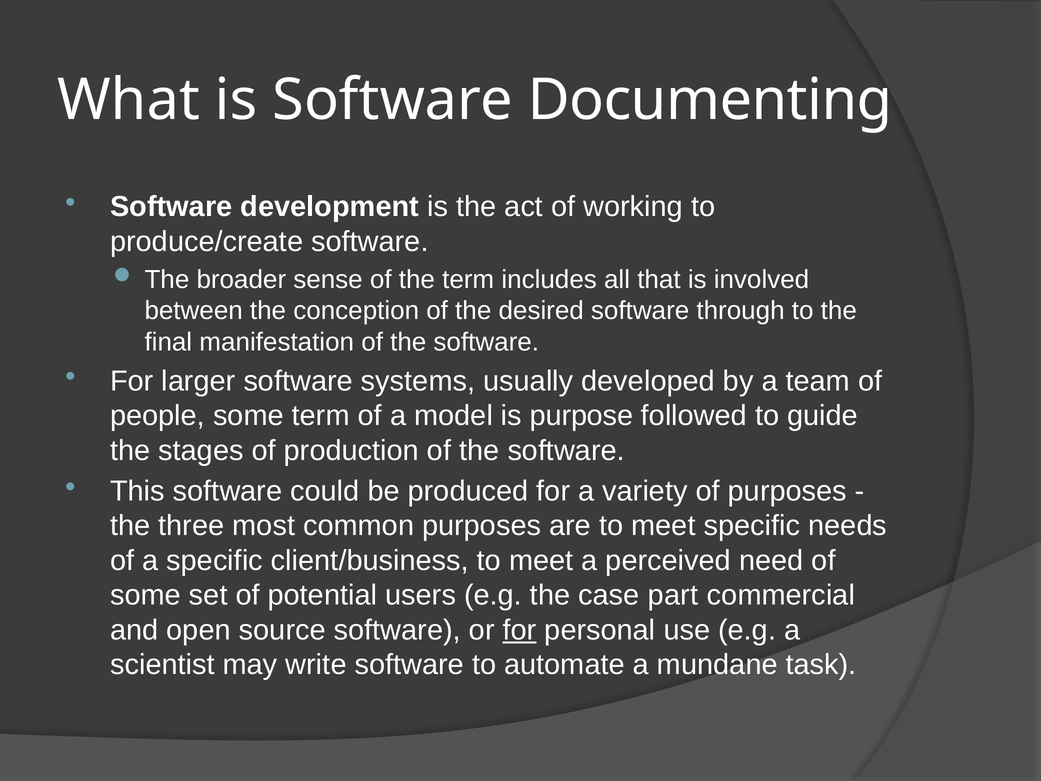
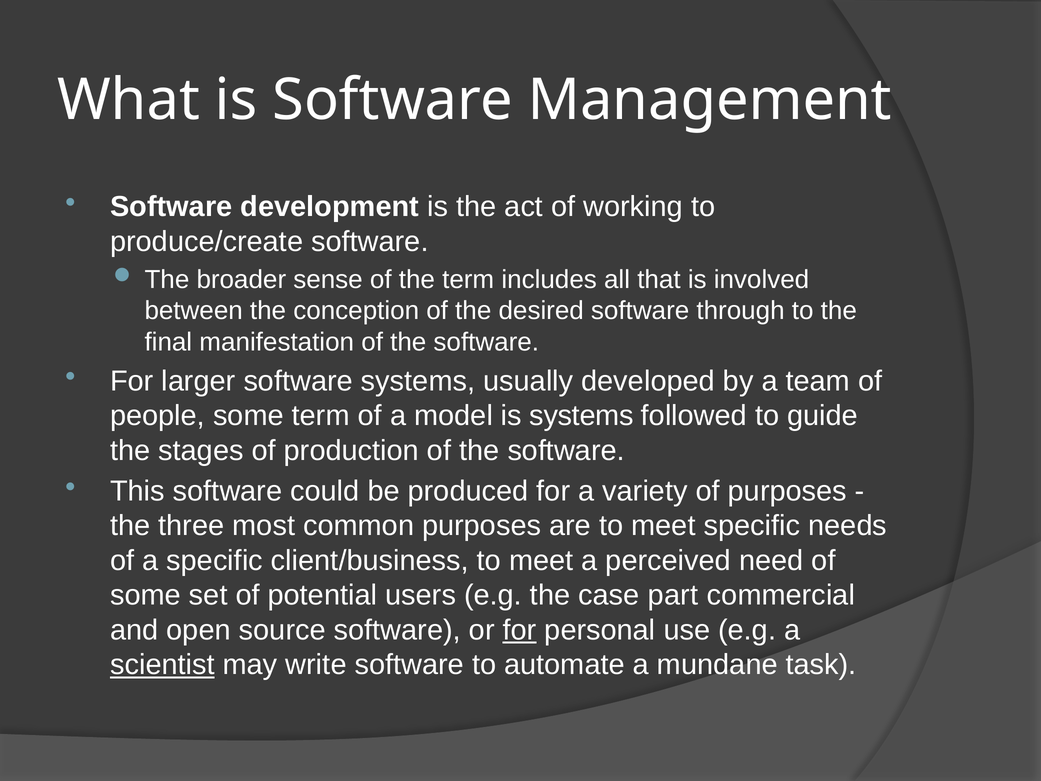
Documenting: Documenting -> Management (710, 100)
is purpose: purpose -> systems (582, 416)
scientist underline: none -> present (162, 665)
